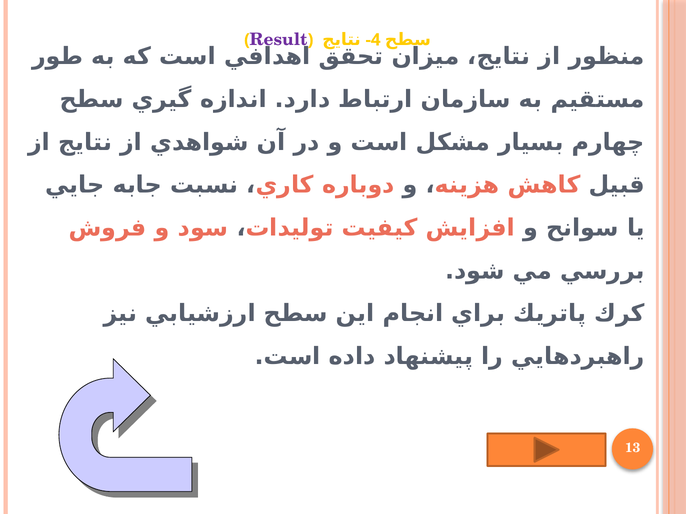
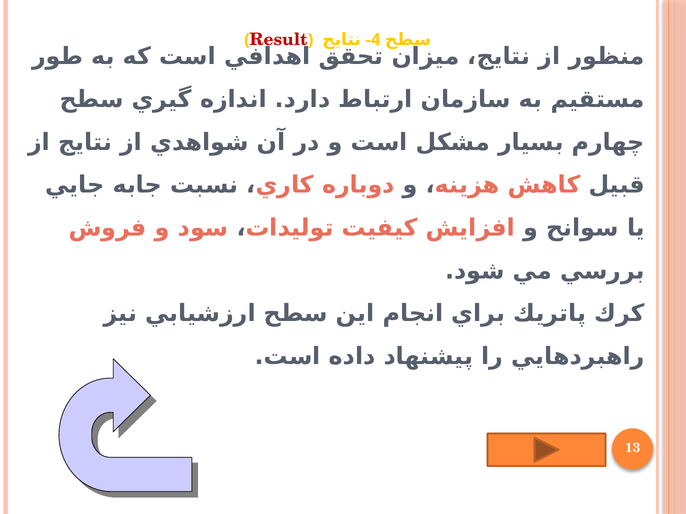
Result colour: purple -> red (279, 40)
